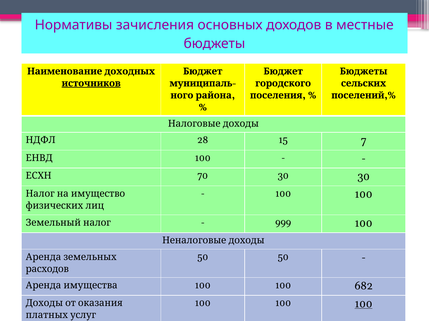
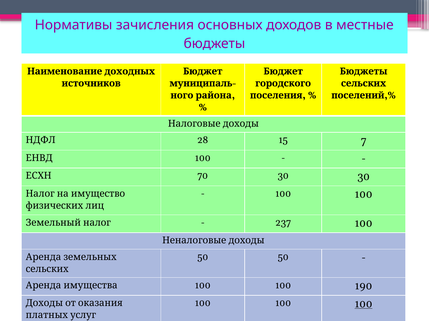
источников underline: present -> none (91, 84)
999: 999 -> 237 (283, 223)
расходов: расходов -> сельских (47, 270)
682: 682 -> 190 (364, 287)
